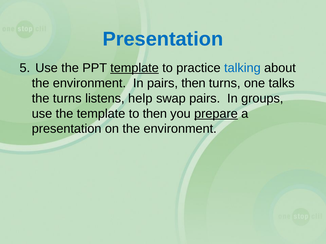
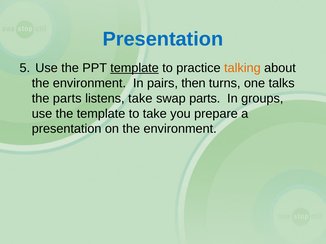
talking colour: blue -> orange (242, 68)
the turns: turns -> parts (67, 99)
listens help: help -> take (140, 99)
swap pairs: pairs -> parts (205, 99)
to then: then -> take (155, 114)
prepare underline: present -> none (216, 114)
